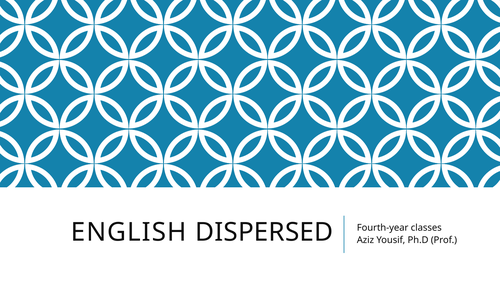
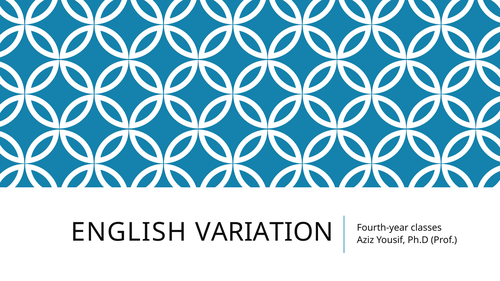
DISPERSED: DISPERSED -> VARIATION (264, 232)
